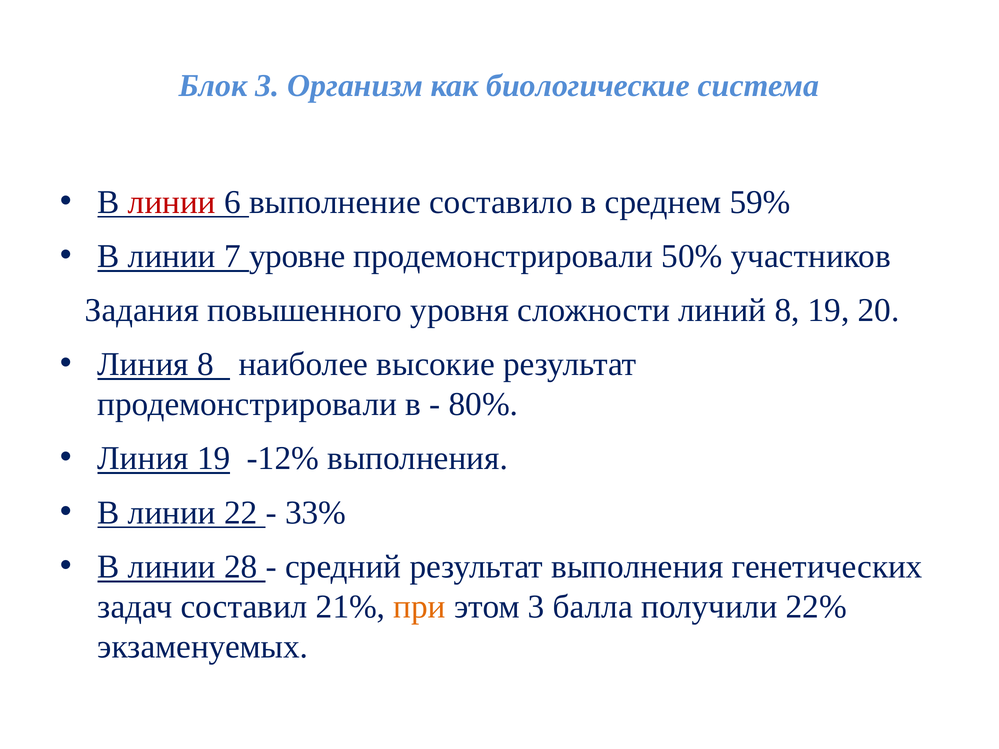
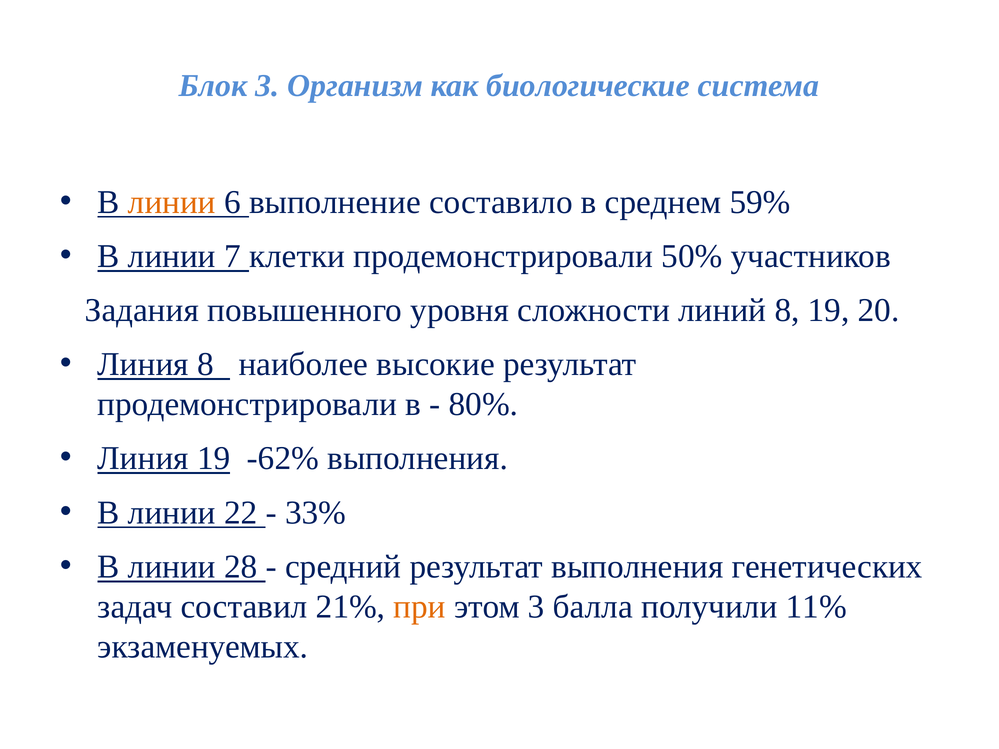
линии colour: red -> orange (172, 202)
уровне: уровне -> клетки (297, 256)
-12%: -12% -> -62% (283, 459)
22%: 22% -> 11% (816, 607)
